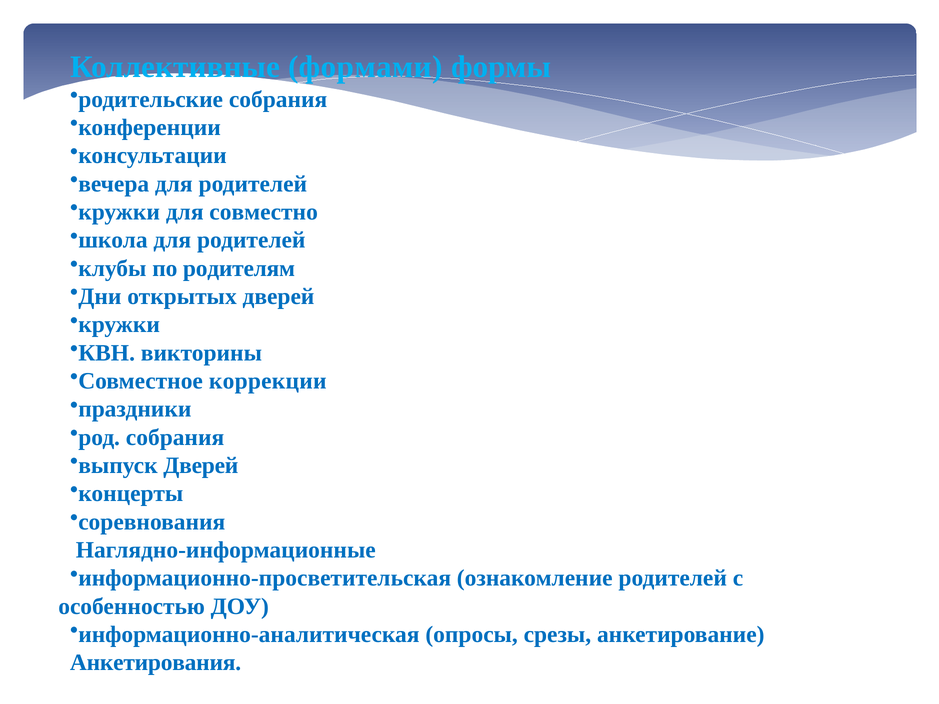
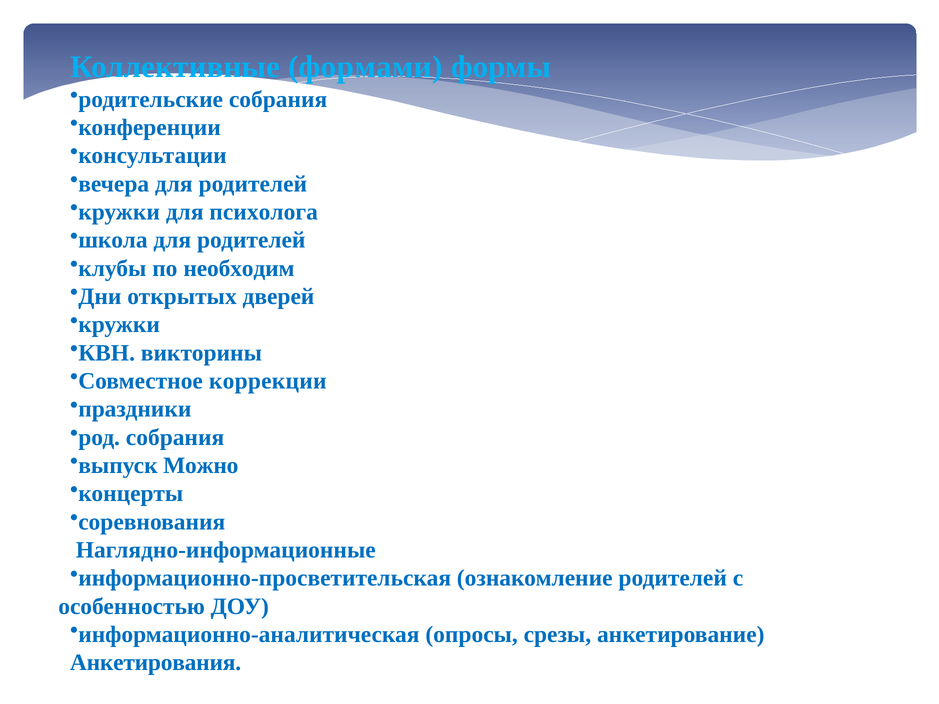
совместно: совместно -> психолога (264, 212)
родителям: родителям -> необходим (239, 268)
выпуск Дверей: Дверей -> Можно (201, 466)
